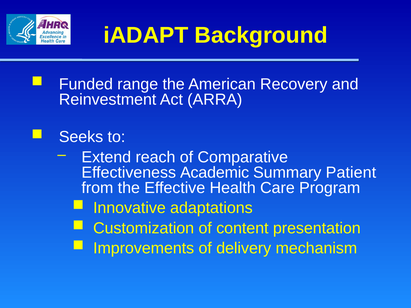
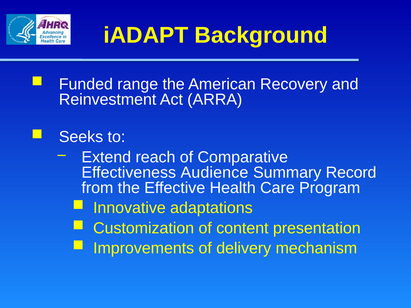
Academic: Academic -> Audience (214, 173)
Patient: Patient -> Record (351, 173)
